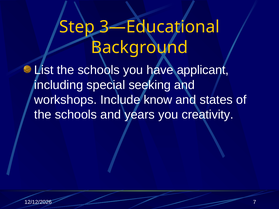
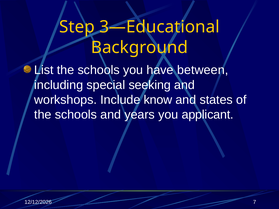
applicant: applicant -> between (203, 70)
creativity: creativity -> applicant (208, 115)
